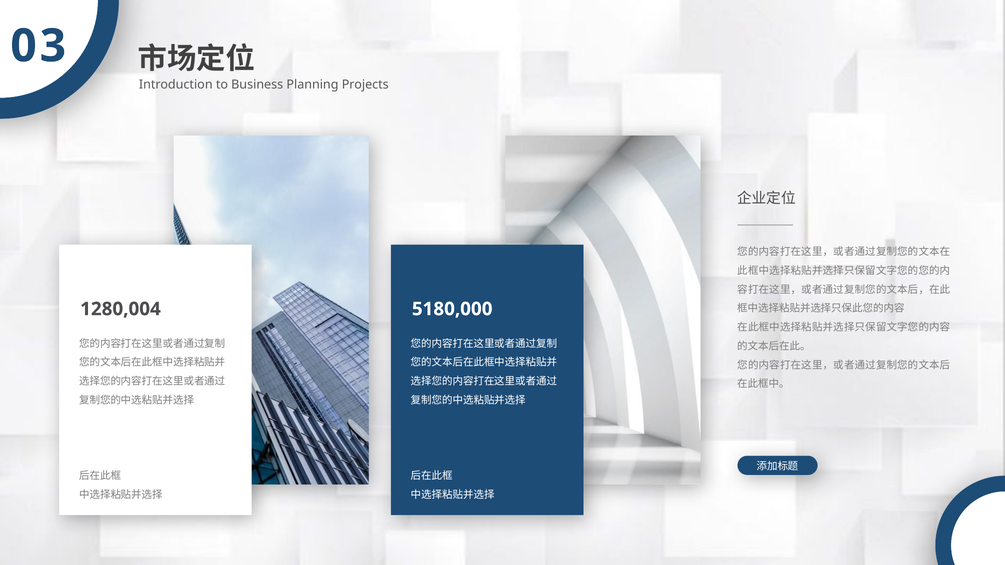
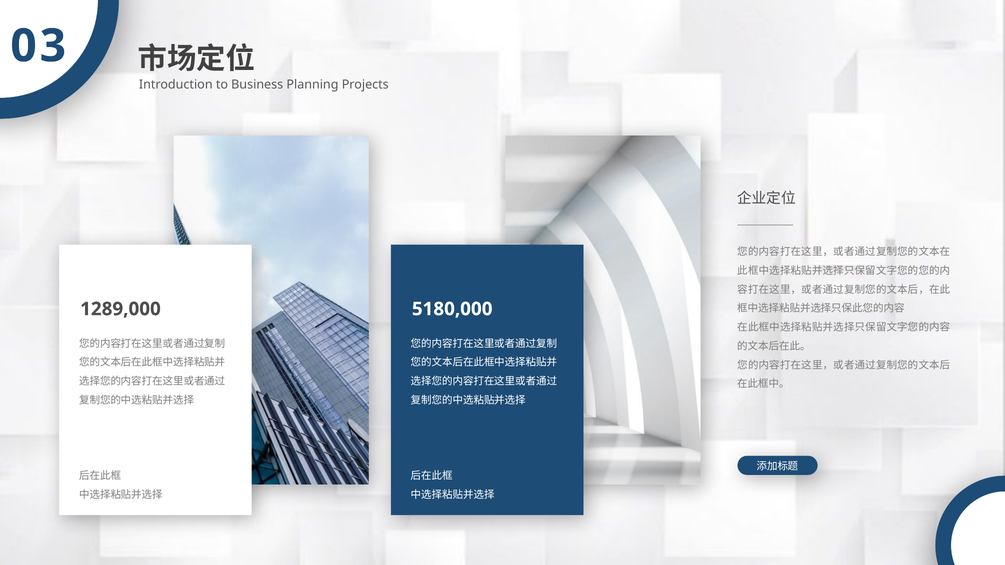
1280,004: 1280,004 -> 1289,000 (120, 309)
